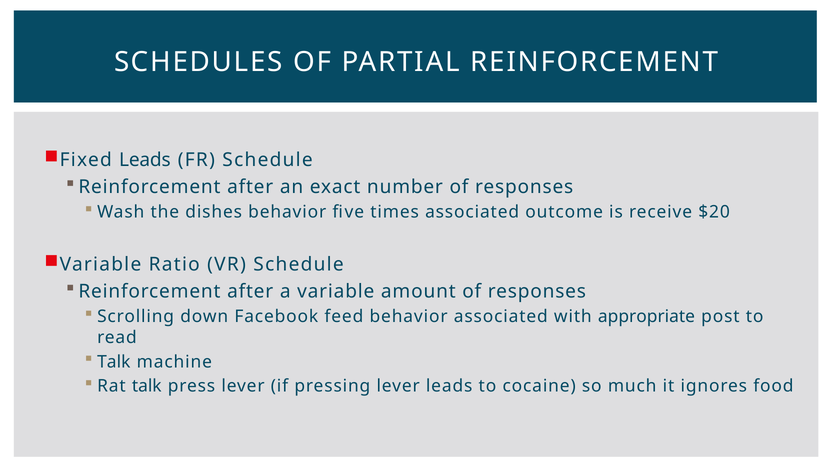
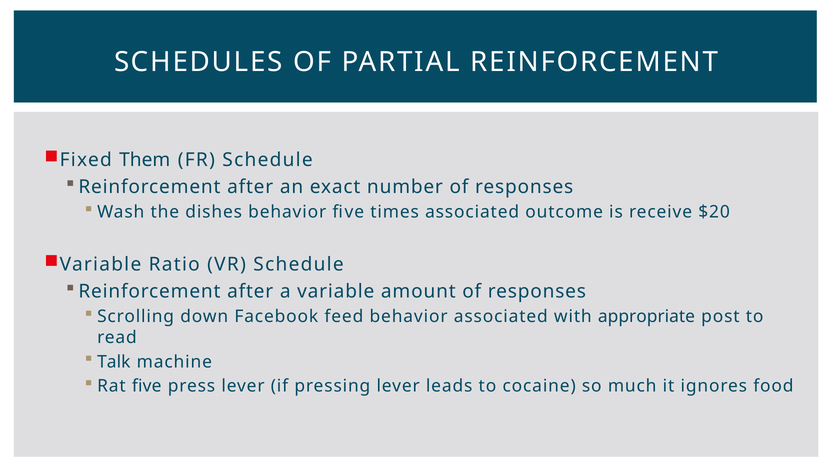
Fixed Leads: Leads -> Them (145, 160)
Rat talk: talk -> five (147, 386)
